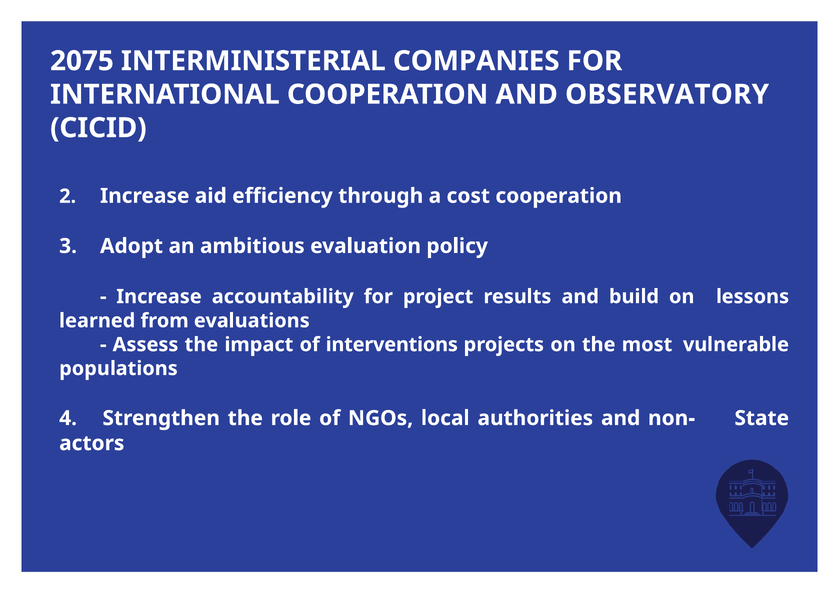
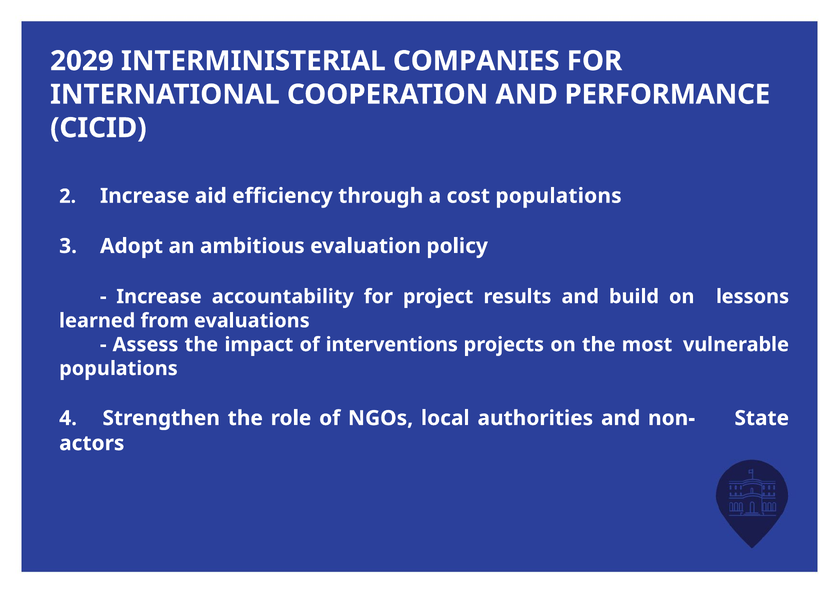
2075: 2075 -> 2029 (82, 61)
OBSERVATORY: OBSERVATORY -> PERFORMANCE (667, 94)
cost cooperation: cooperation -> populations (559, 196)
